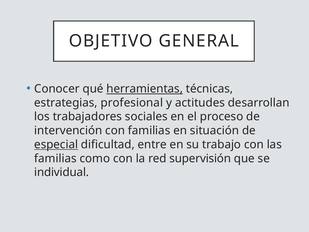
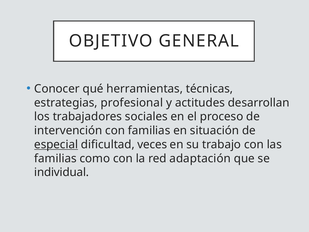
herramientas underline: present -> none (145, 89)
entre: entre -> veces (152, 144)
supervisión: supervisión -> adaptación (200, 158)
